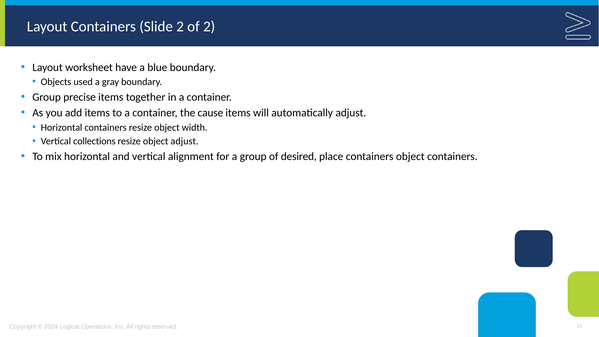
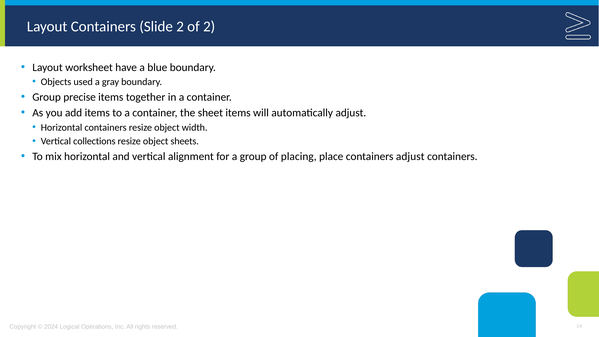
cause: cause -> sheet (210, 113)
object adjust: adjust -> sheets (185, 141)
desired: desired -> placing (299, 156)
containers object: object -> adjust (410, 156)
